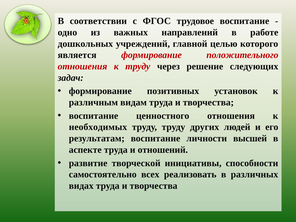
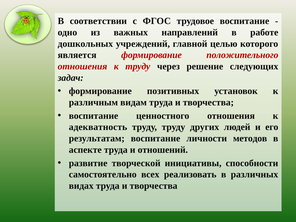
необходимых: необходимых -> адекватность (98, 127)
высшей: высшей -> методов (250, 138)
